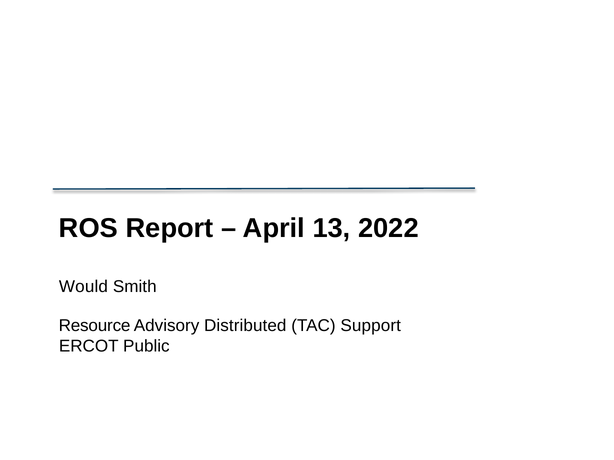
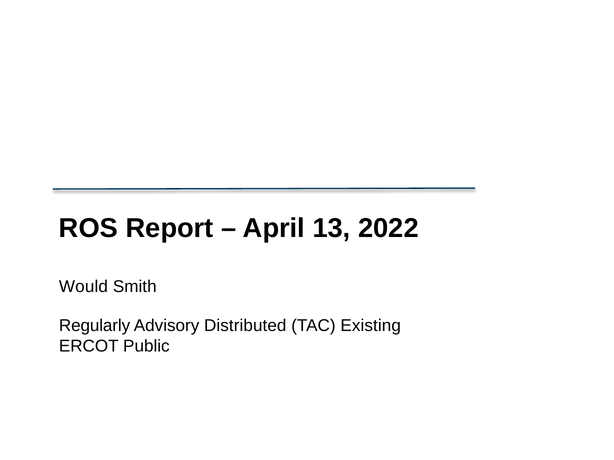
Resource: Resource -> Regularly (95, 326)
Support: Support -> Existing (371, 326)
